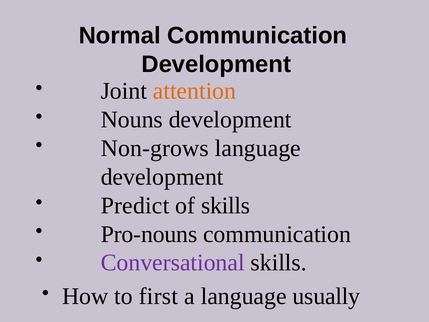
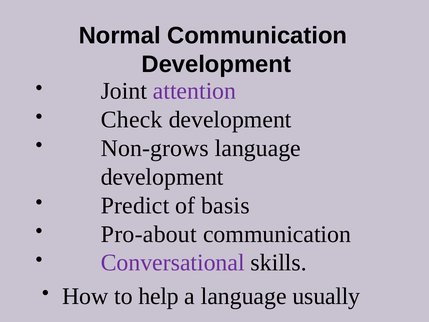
attention colour: orange -> purple (194, 91)
Nouns: Nouns -> Check (132, 120)
of skills: skills -> basis (225, 205)
Pro-nouns: Pro-nouns -> Pro-about (149, 234)
first: first -> help (159, 296)
